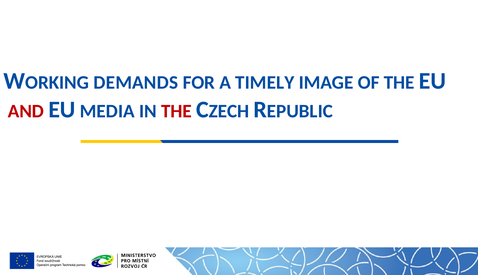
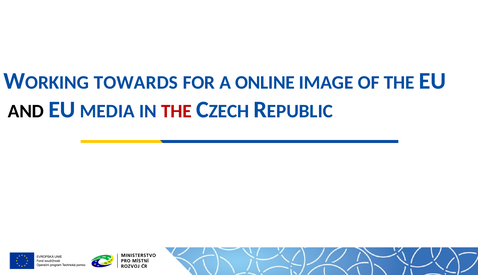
DEMANDS: DEMANDS -> TOWARDS (136, 83)
TIMELY: TIMELY -> ONLINE (265, 83)
AND colour: red -> black (26, 111)
